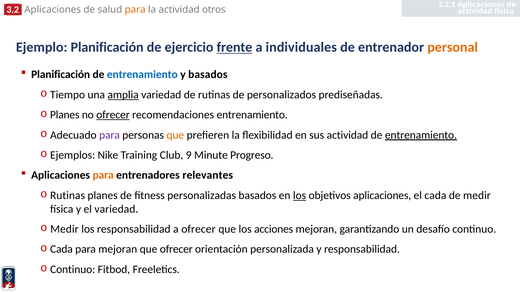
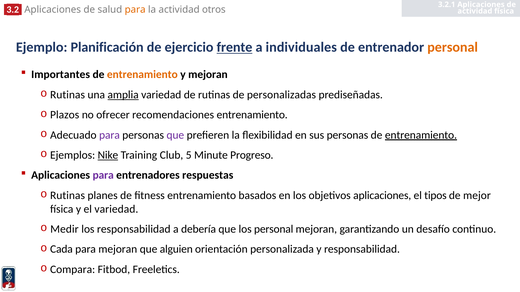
Planificación: Planificación -> Importantes (61, 75)
entrenamiento colour: blue -> orange (142, 75)
y basados: basados -> mejoran (208, 75)
Tiempo: Tiempo -> Rutinas (68, 95)
personalizados: personalizados -> personalizadas (281, 95)
Planes: Planes -> Plazos (65, 115)
ofrecer underline: present -> none (113, 115)
que colour: orange -> purple (175, 135)
sus actividad: actividad -> personas (347, 135)
Nike underline: none -> present (108, 155)
9: 9 -> 5 (189, 155)
para colour: orange -> purple (103, 176)
relevantes: relevantes -> respuestas (208, 176)
fitness personalizadas: personalizadas -> entrenamiento (202, 196)
los underline: present -> none (300, 196)
el cada: cada -> tipos (436, 196)
de medir: medir -> mejor (477, 196)
a ofrecer: ofrecer -> debería (199, 229)
los acciones: acciones -> personal (274, 229)
que ofrecer: ofrecer -> alguien (176, 250)
Continuo: Continuo -> Compara (73, 270)
